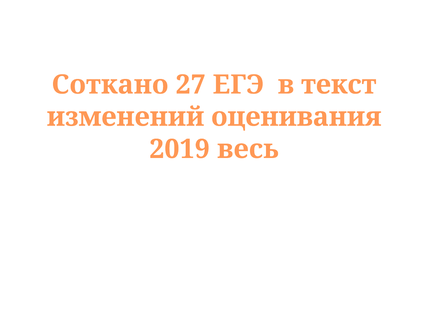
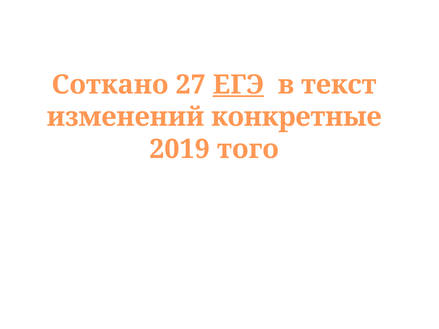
ЕГЭ underline: none -> present (238, 85)
оценивания: оценивания -> конкретные (296, 117)
весь: весь -> того (248, 149)
